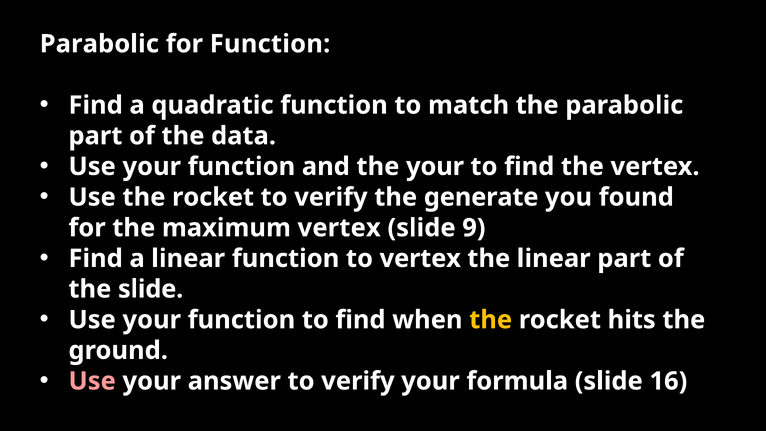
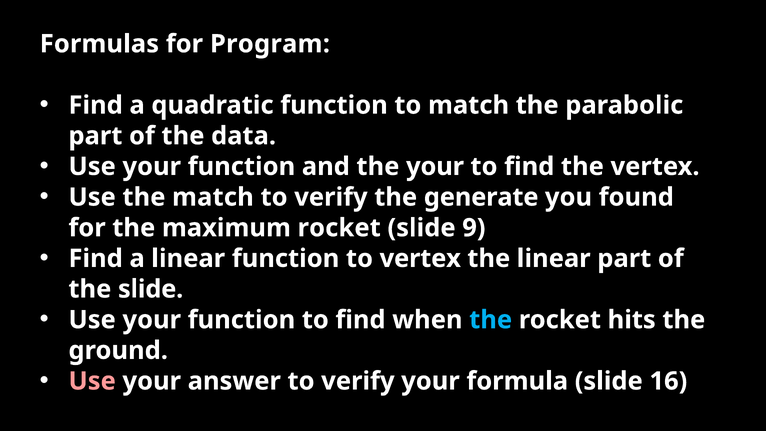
Parabolic: Parabolic -> Formulas (99, 44)
for Function: Function -> Program (270, 44)
Use the rocket: rocket -> match (213, 197)
maximum vertex: vertex -> rocket (339, 228)
the colour: yellow -> light blue (491, 320)
